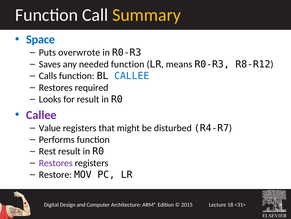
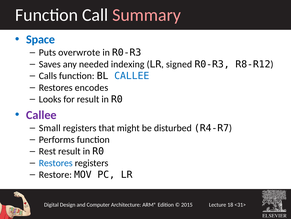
Summary colour: yellow -> pink (147, 15)
needed function: function -> indexing (128, 64)
means: means -> signed (179, 64)
required: required -> encodes (91, 87)
Value: Value -> Small (50, 128)
Restores colour: purple -> blue (56, 162)
